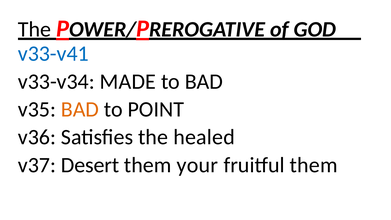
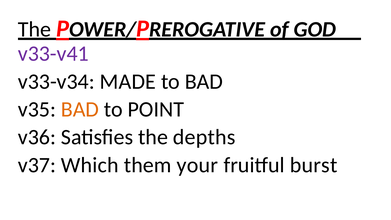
v33-v41 colour: blue -> purple (53, 54)
healed: healed -> depths (204, 137)
Desert: Desert -> Which (90, 165)
fruitful them: them -> burst (314, 165)
